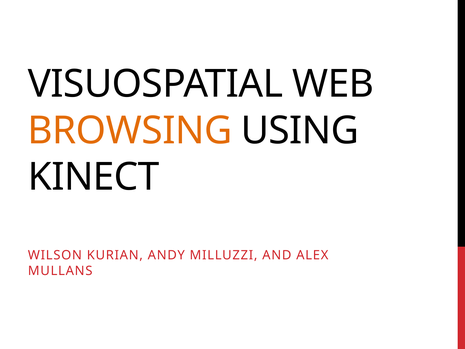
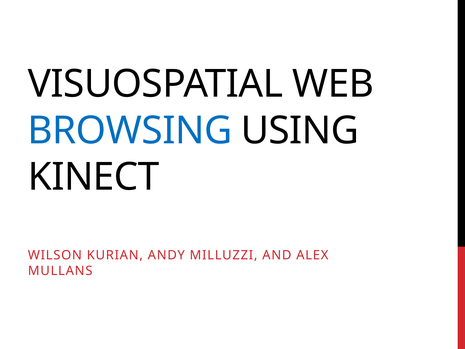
BROWSING colour: orange -> blue (130, 131)
